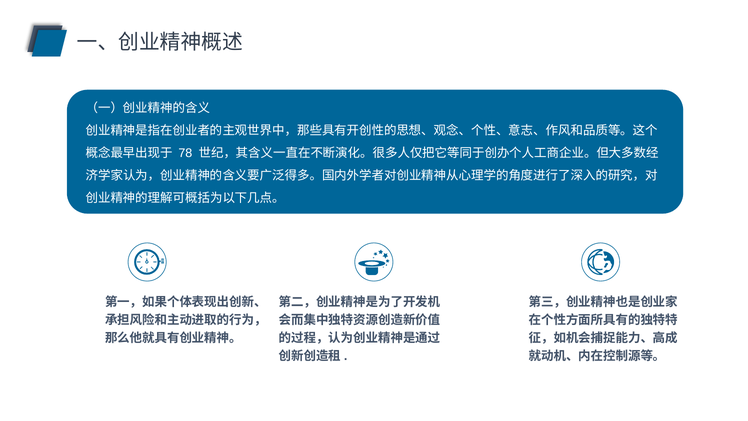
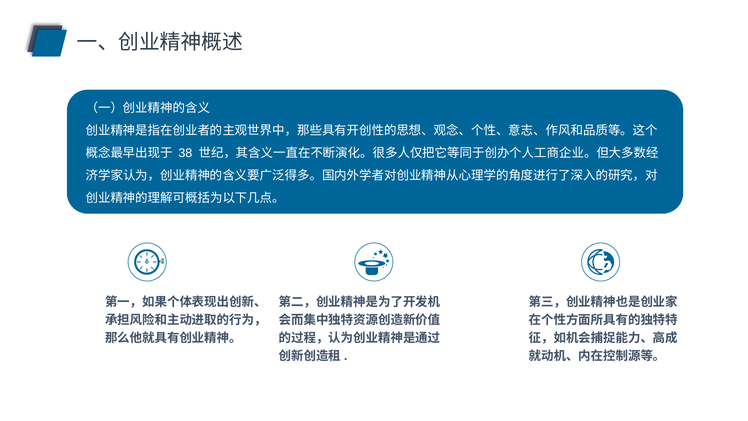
78: 78 -> 38 (185, 153)
